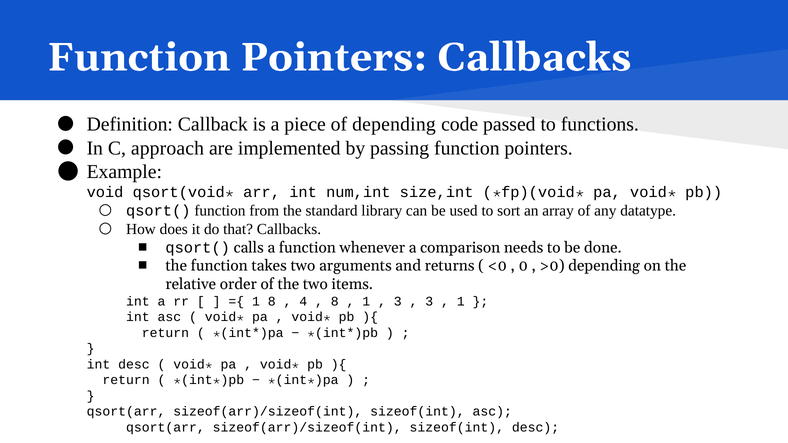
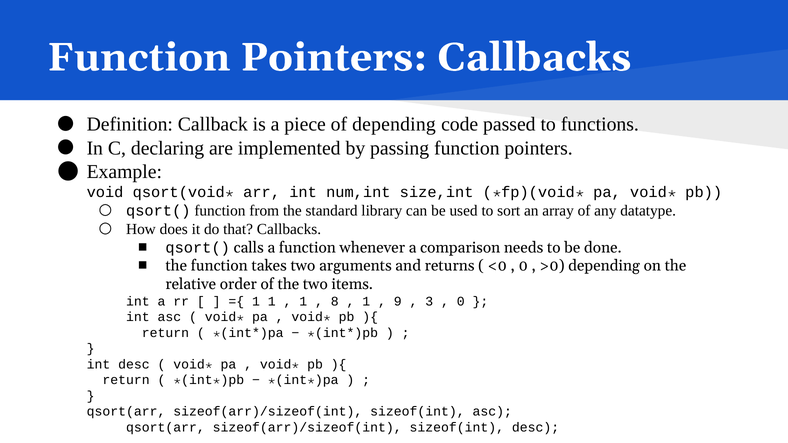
approach: approach -> declaring (168, 148)
1 8: 8 -> 1 (272, 301)
4: 4 -> 1 (303, 301)
3: 3 -> 9 (398, 301)
1: 1 -> 0 (461, 301)
